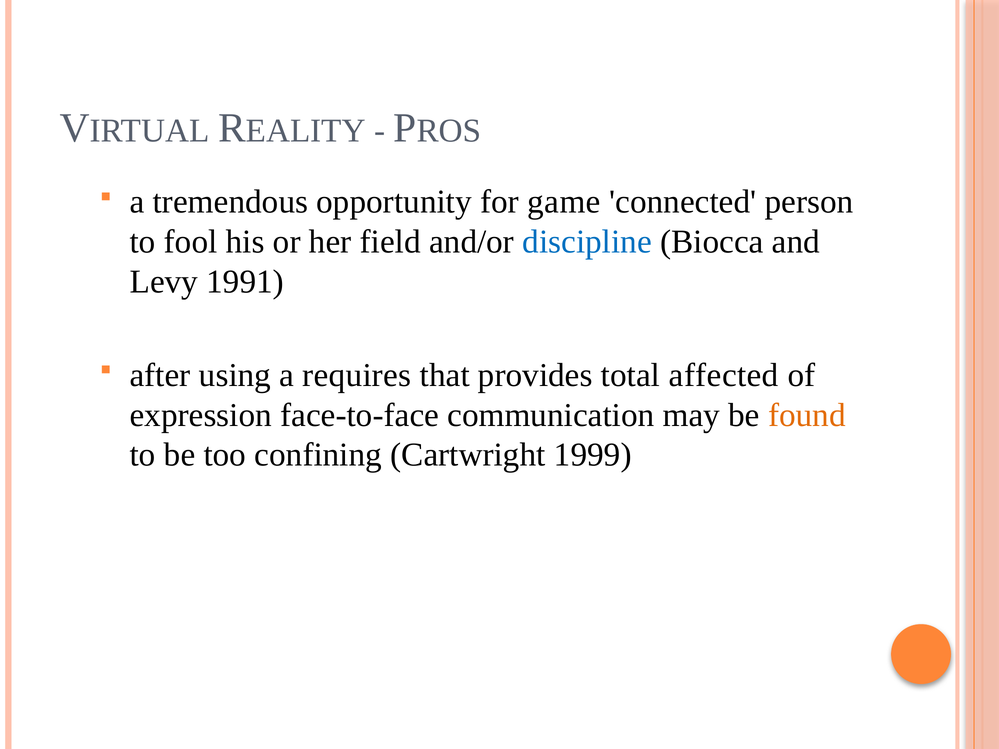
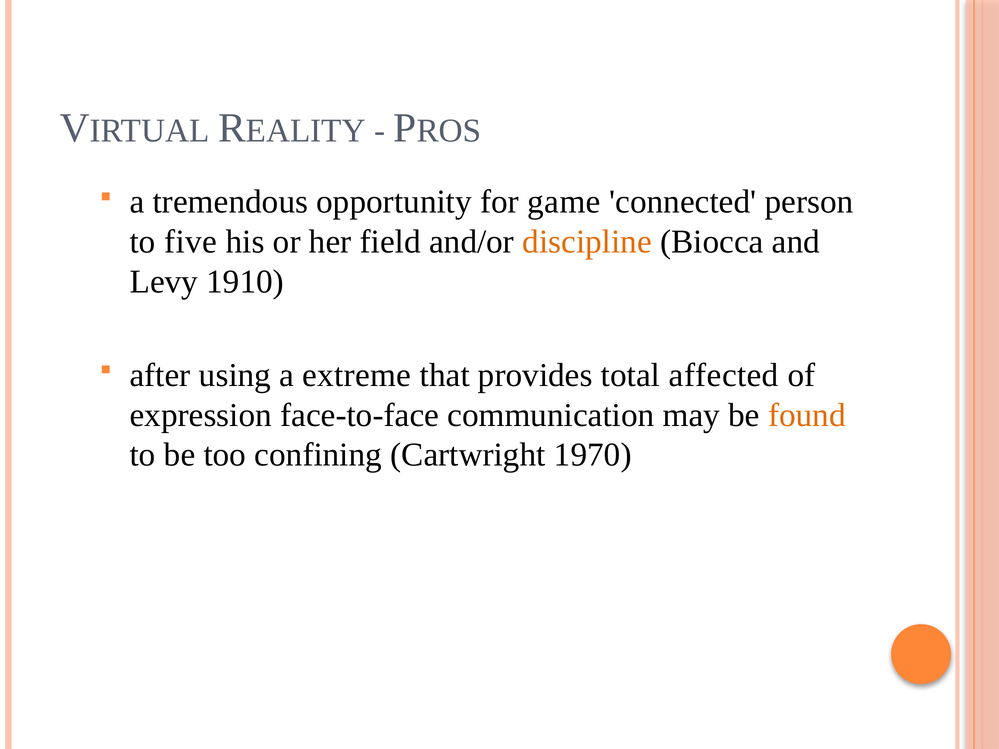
fool: fool -> five (190, 242)
discipline colour: blue -> orange (587, 242)
1991: 1991 -> 1910 (245, 282)
requires: requires -> extreme (357, 375)
1999: 1999 -> 1970 (593, 455)
